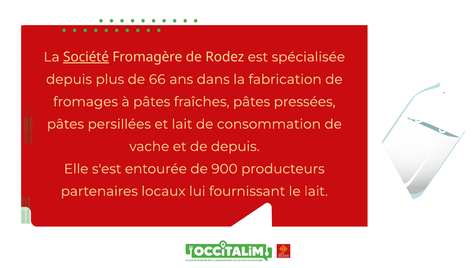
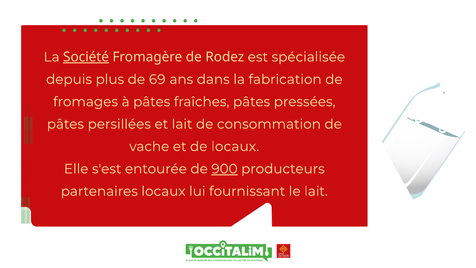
66: 66 -> 69 (157, 79)
de depuis: depuis -> locaux (235, 146)
900 underline: none -> present (224, 169)
